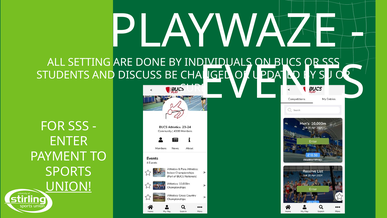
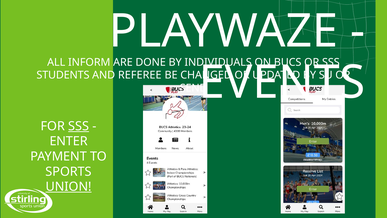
SETTING: SETTING -> INFORM (89, 62)
DISCUSS: DISCUSS -> REFEREE (140, 75)
SURE: SURE -> SEND (194, 88)
SSS underline: none -> present (79, 126)
